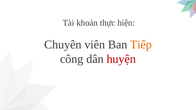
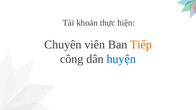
huyện colour: red -> blue (121, 59)
